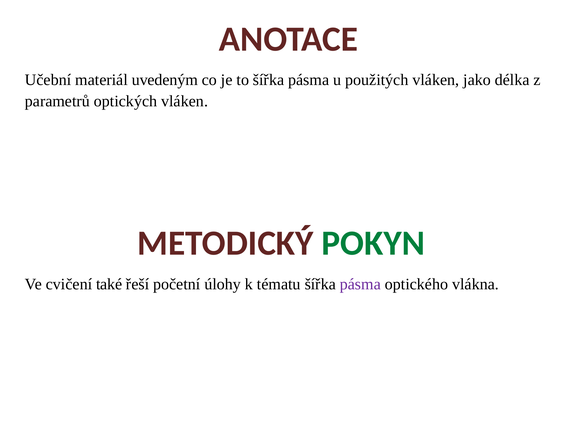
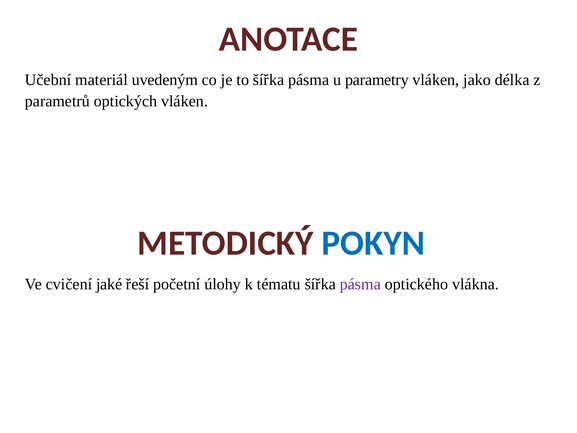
použitých: použitých -> parametry (377, 80)
POKYN colour: green -> blue (373, 243)
také: také -> jaké (109, 284)
